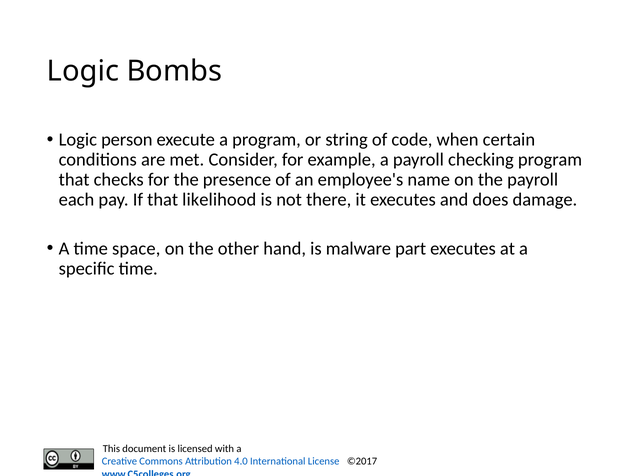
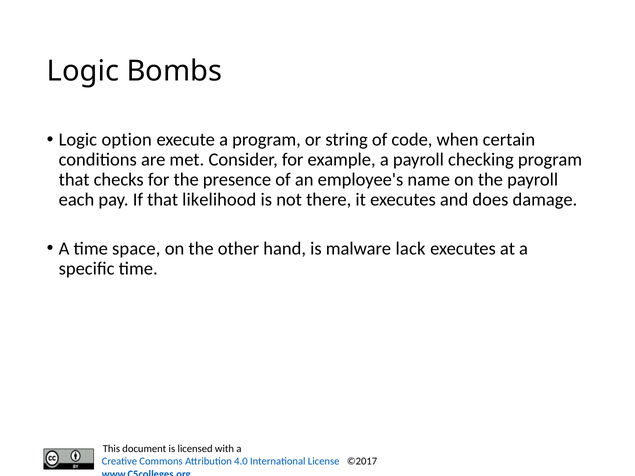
person: person -> option (127, 140)
part: part -> lack (410, 249)
